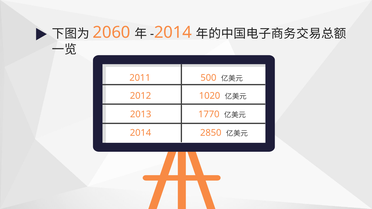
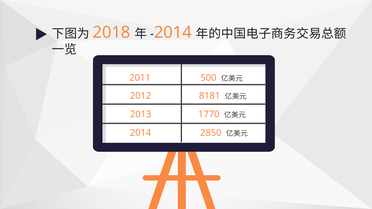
2060: 2060 -> 2018 (112, 32)
1020: 1020 -> 8181 (210, 96)
